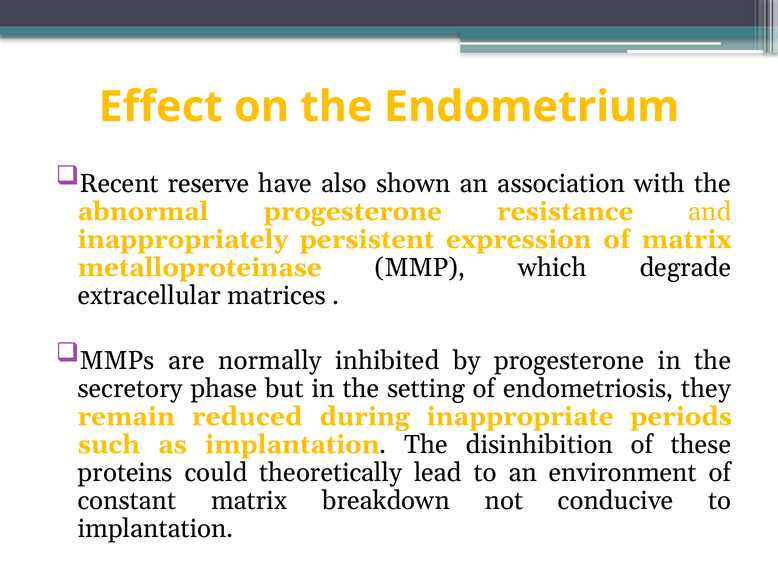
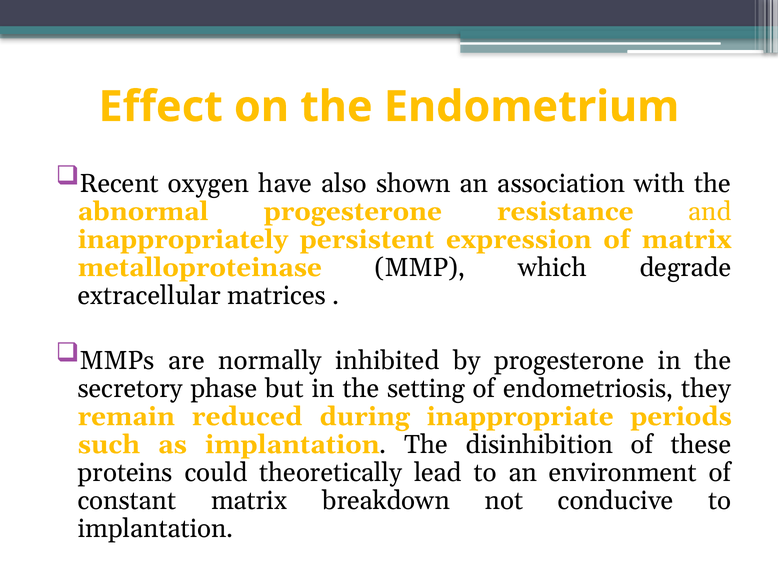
reserve: reserve -> oxygen (209, 183)
